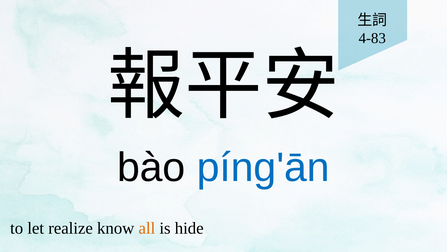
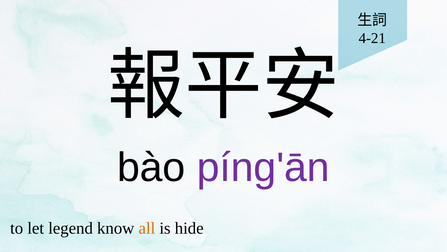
4-83: 4-83 -> 4-21 (372, 38)
píng'ān colour: blue -> purple (263, 167)
realize: realize -> legend (71, 228)
